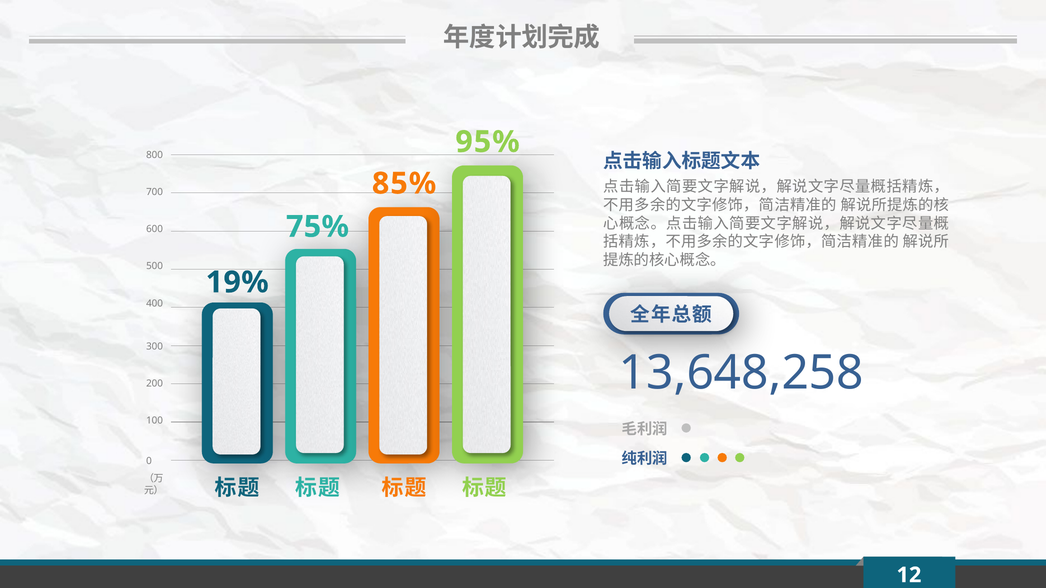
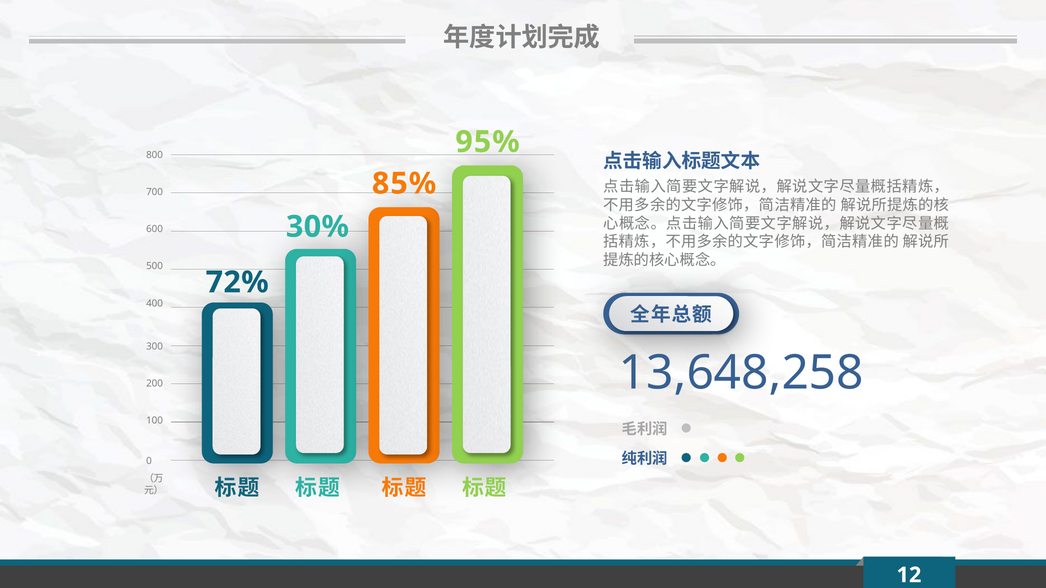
75%: 75% -> 30% (317, 227)
19%: 19% -> 72% (237, 282)
